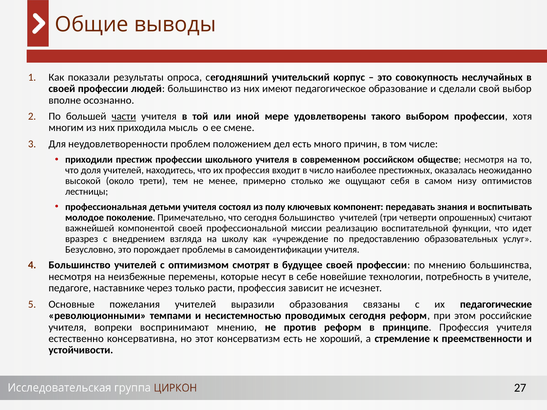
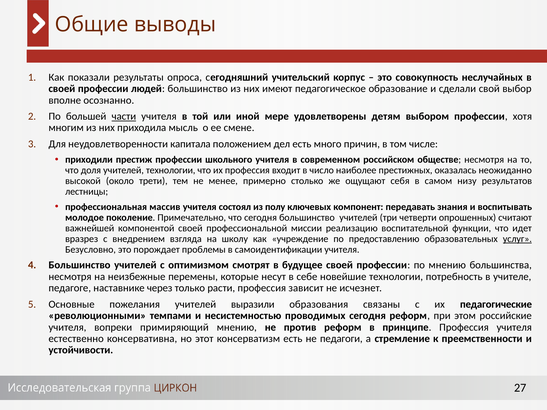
такого: такого -> детям (386, 116)
проблем: проблем -> капитала (190, 144)
учителей находитесь: находитесь -> технологии (171, 170)
оптимистов: оптимистов -> результатов (507, 181)
детьми: детьми -> массив (165, 207)
услуг underline: none -> present (517, 239)
воспринимают: воспринимают -> примиряющий (174, 327)
хороший: хороший -> педагоги (341, 339)
